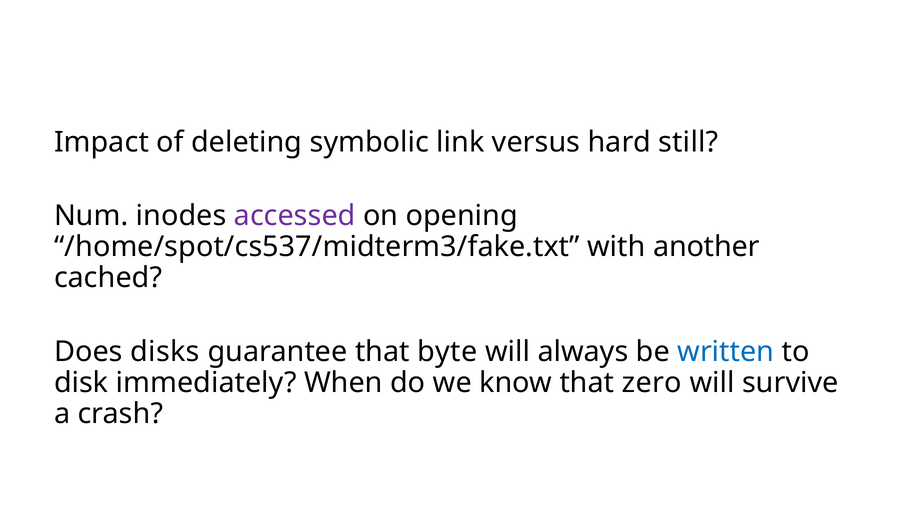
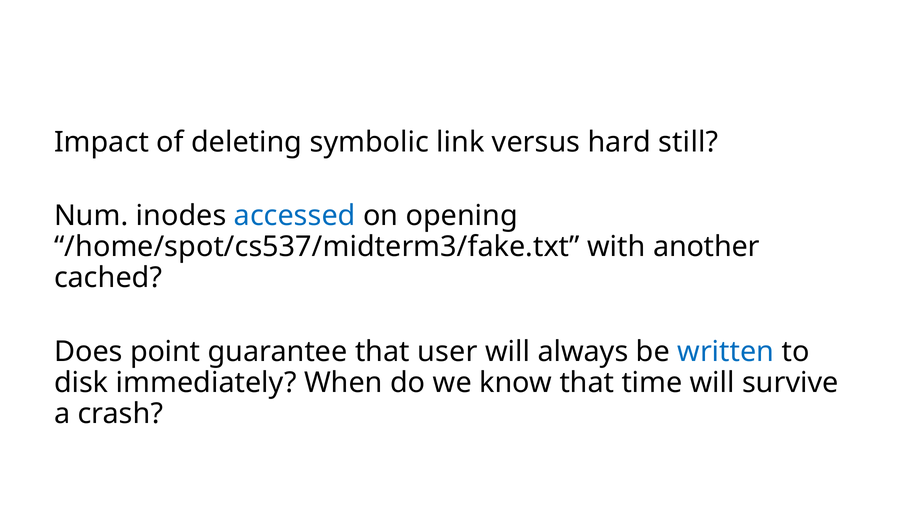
accessed colour: purple -> blue (295, 216)
disks: disks -> point (165, 352)
byte: byte -> user (447, 352)
zero: zero -> time (652, 383)
